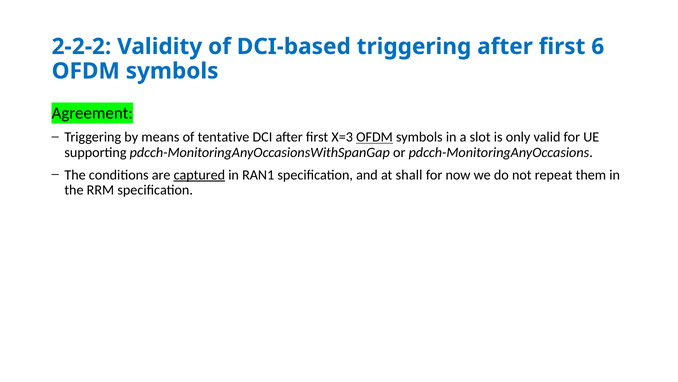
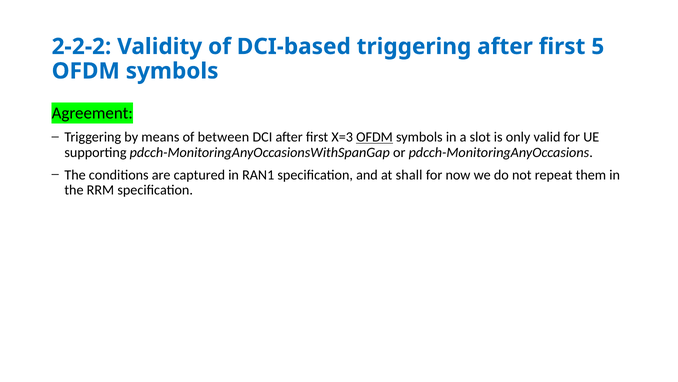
6: 6 -> 5 (598, 46)
tentative: tentative -> between (223, 137)
captured underline: present -> none (199, 175)
